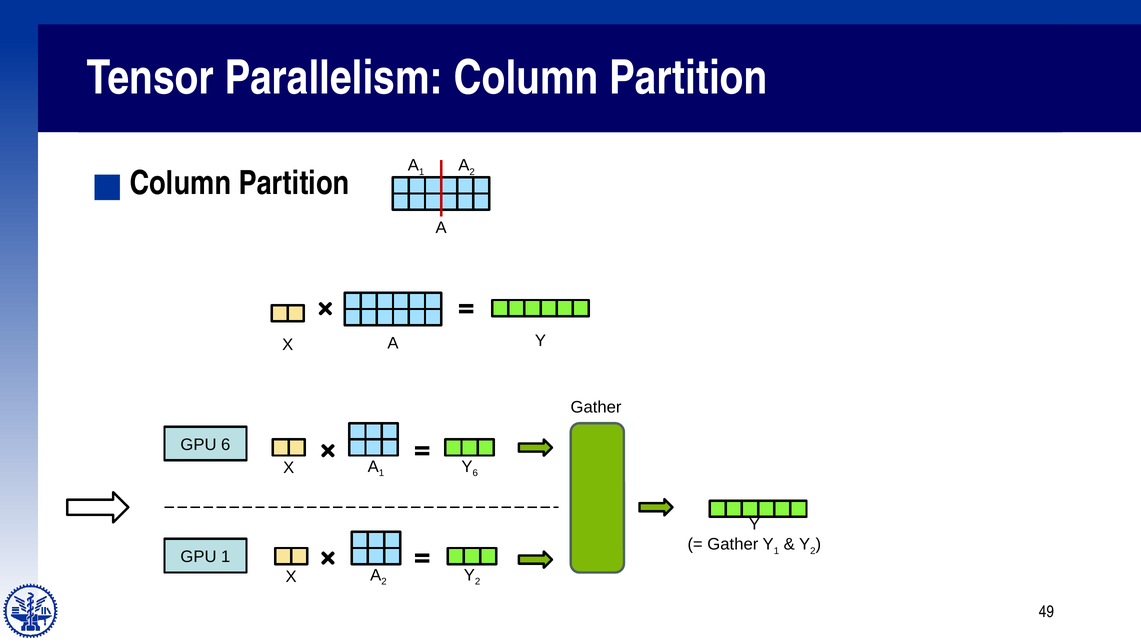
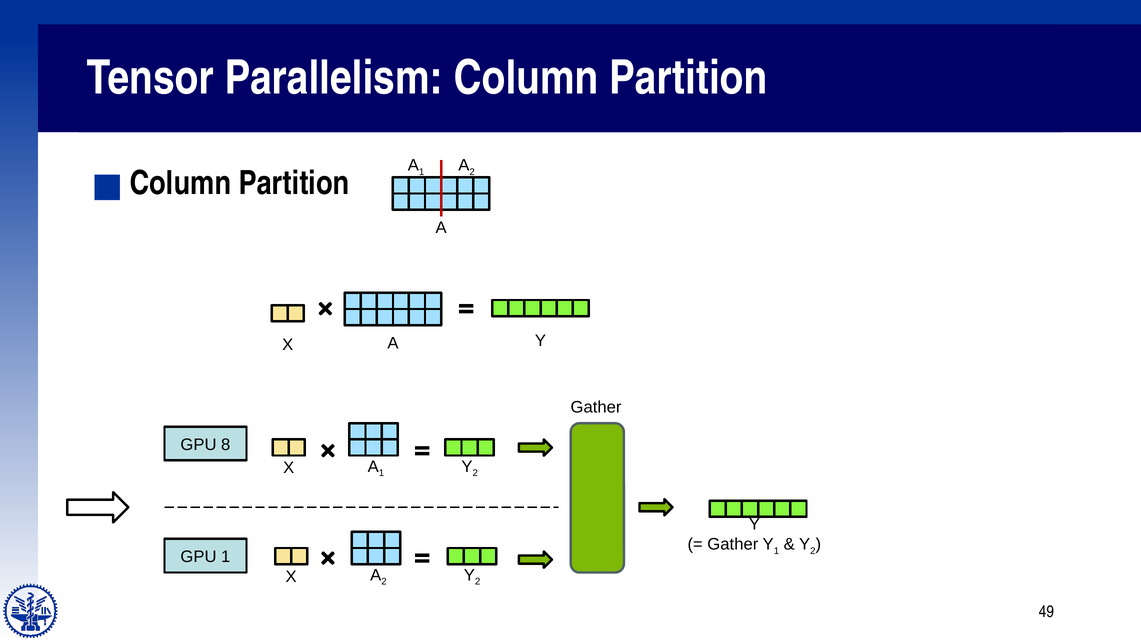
GPU 6: 6 -> 8 (226, 445)
1 Y 6: 6 -> 2 (475, 473)
